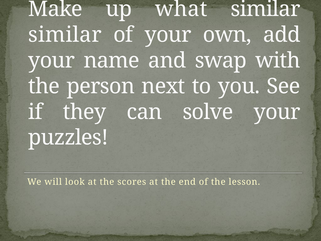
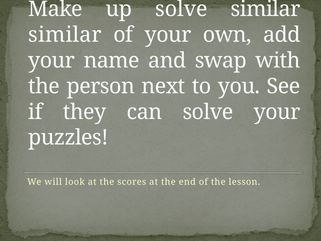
up what: what -> solve (181, 9)
